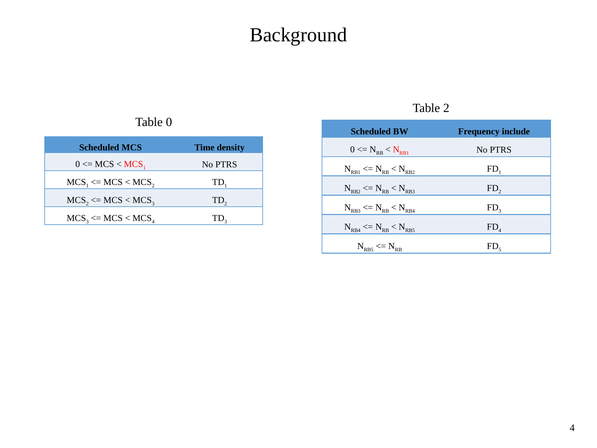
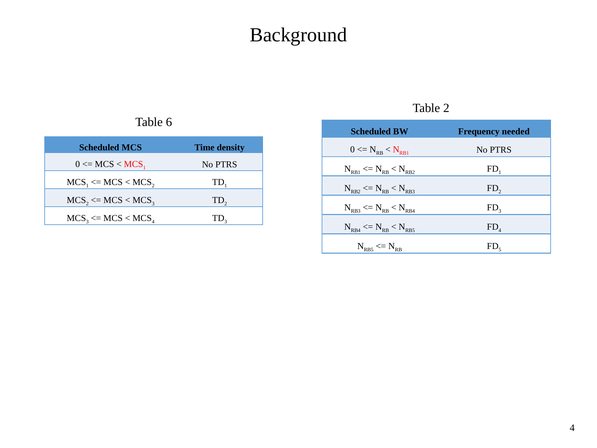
Table 0: 0 -> 6 (169, 122)
include: include -> needed (516, 132)
